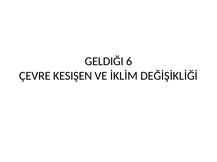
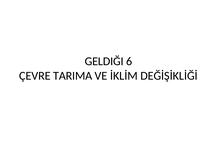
KESIŞEN: KESIŞEN -> TARIMA (73, 76)
